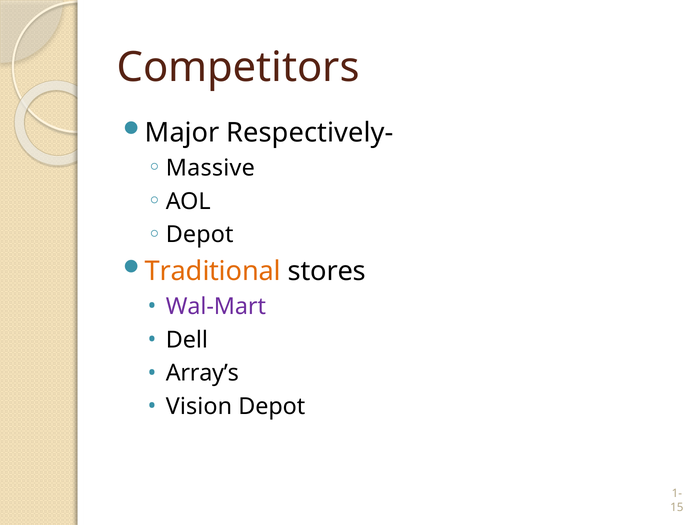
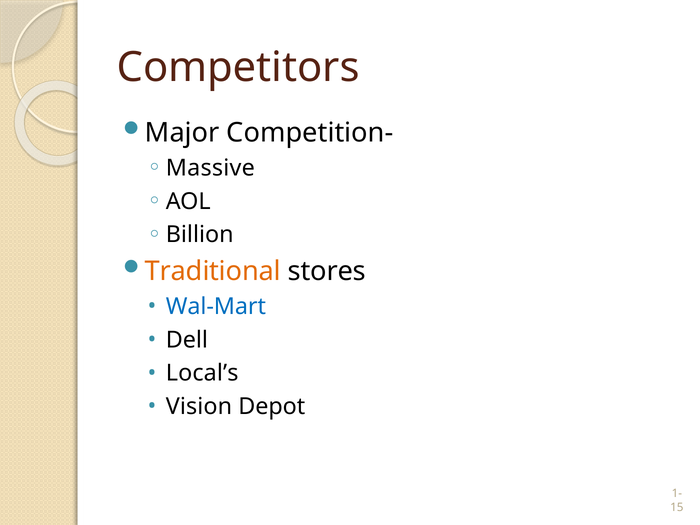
Respectively-: Respectively- -> Competition- (310, 133)
Depot: Depot -> Billion (200, 235)
Wal-Mart colour: purple -> blue (216, 307)
Array’s: Array’s -> Local’s (202, 373)
